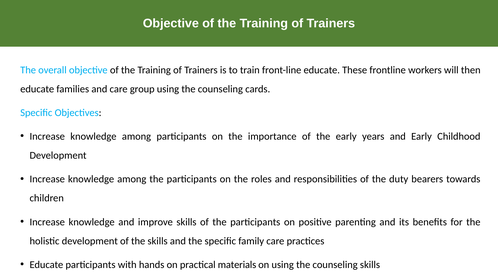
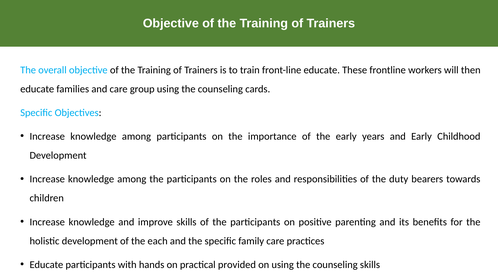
the skills: skills -> each (158, 241)
materials: materials -> provided (237, 265)
